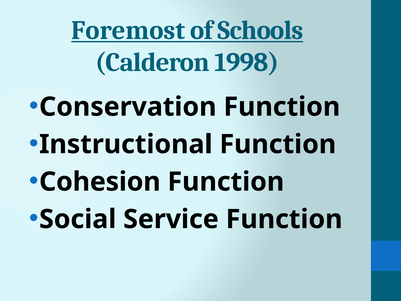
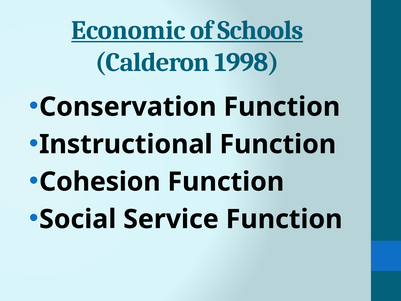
Foremost: Foremost -> Economic (128, 30)
